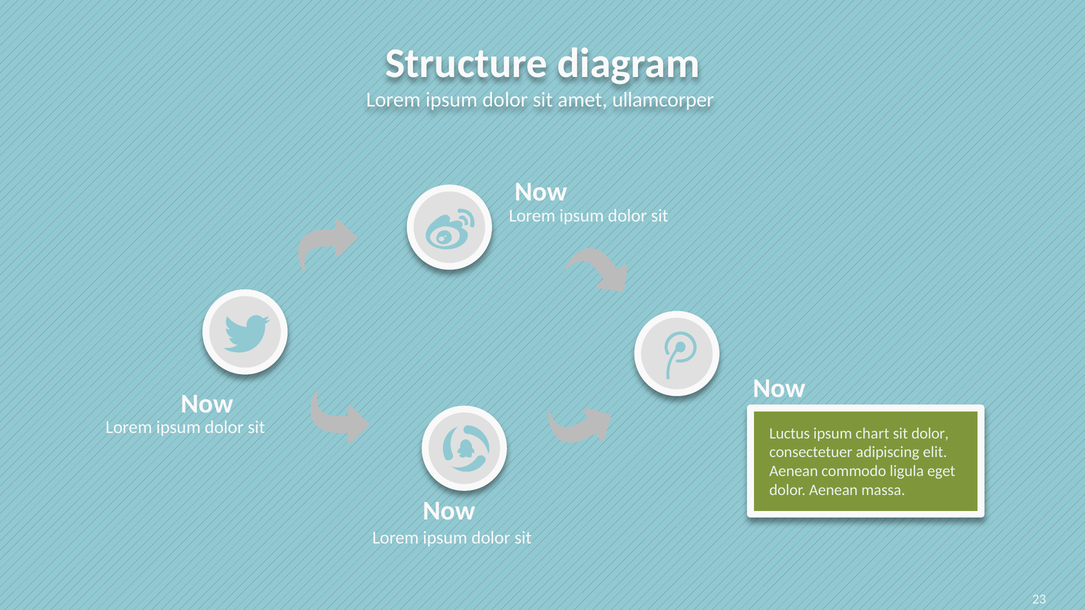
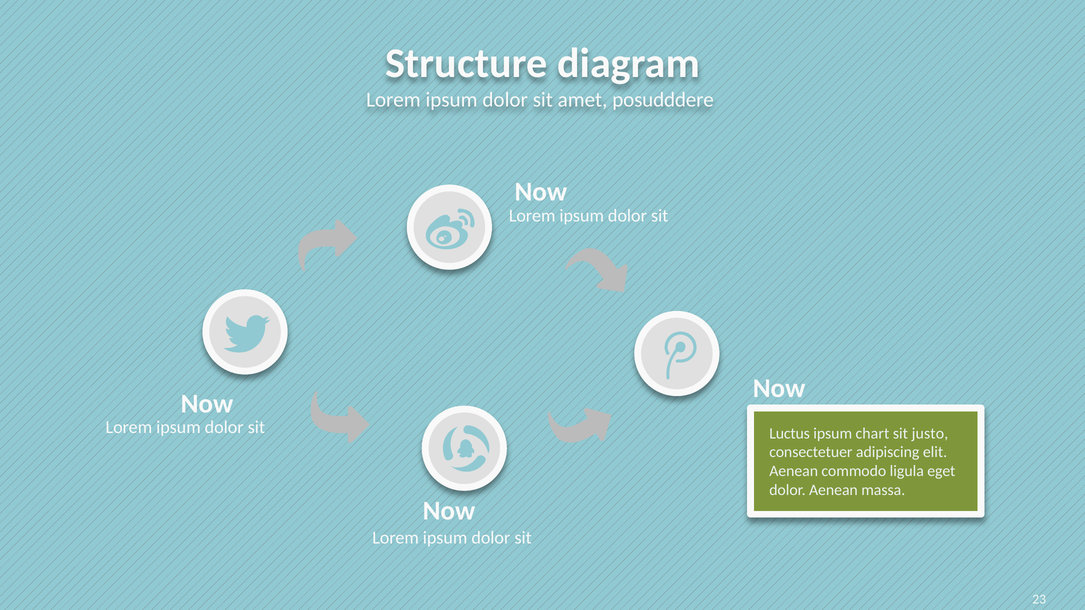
ullamcorper: ullamcorper -> posudddere (663, 100)
sit dolor: dolor -> justo (930, 434)
